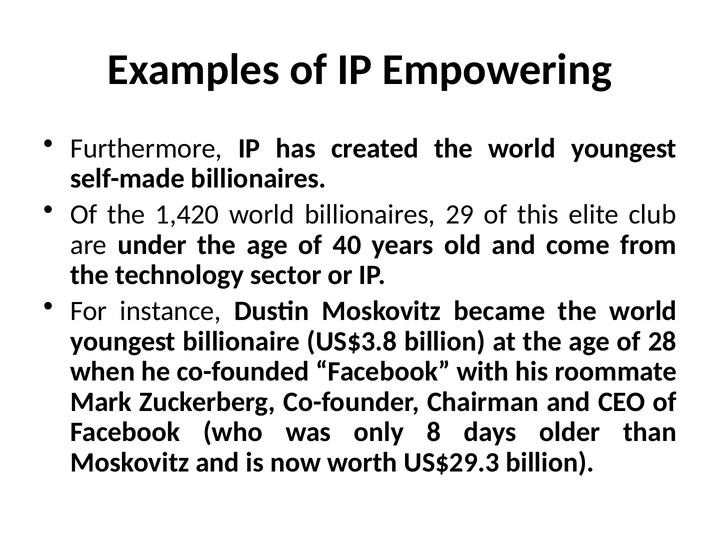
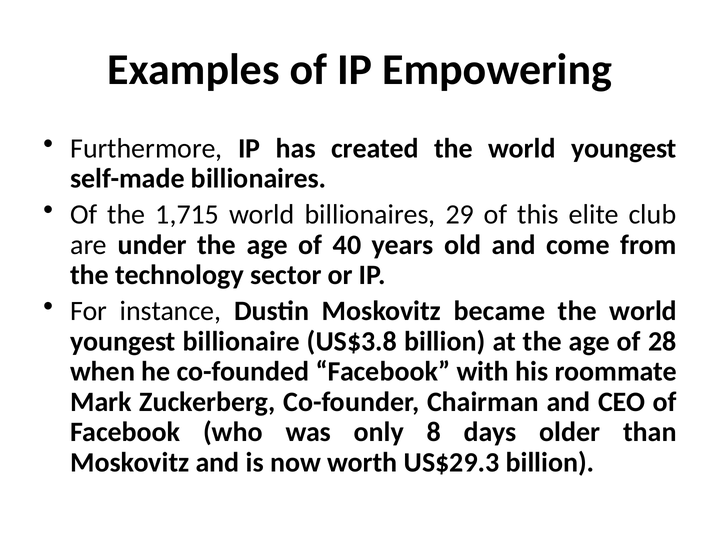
1,420: 1,420 -> 1,715 (187, 215)
